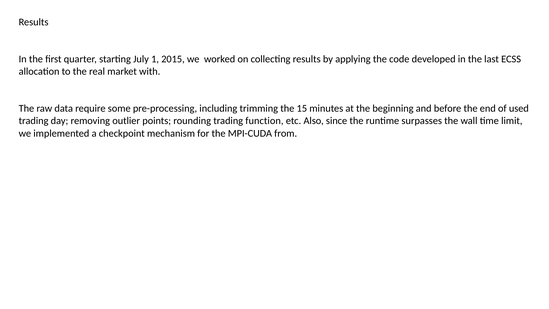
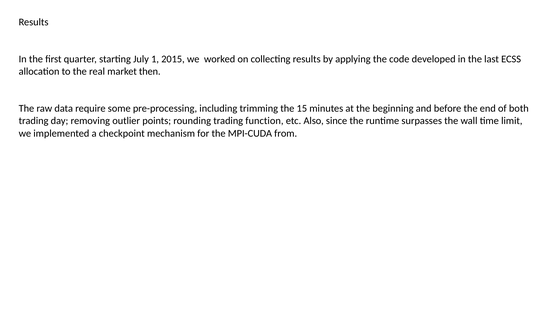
with: with -> then (150, 71)
used: used -> both (519, 109)
